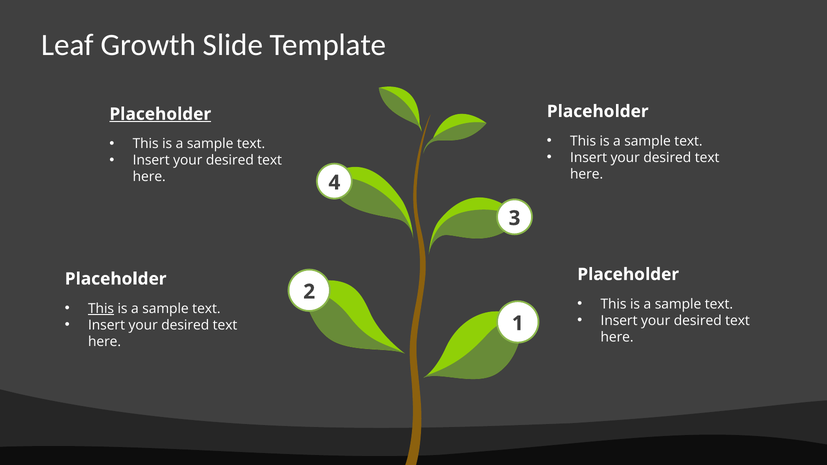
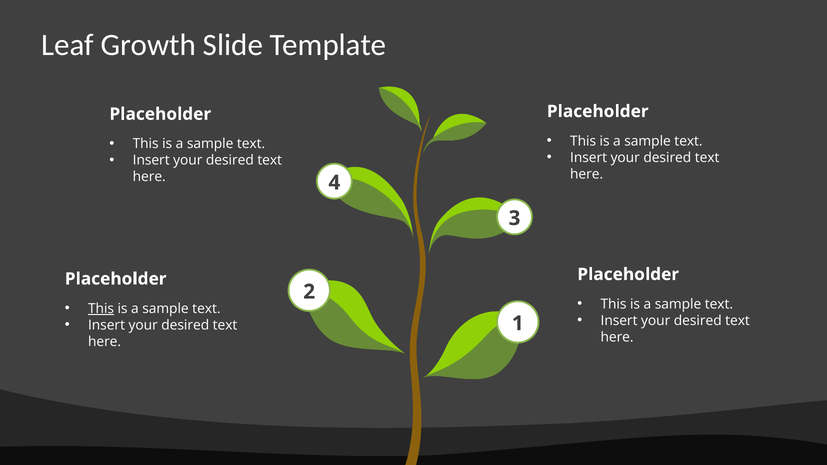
Placeholder underline: present -> none (160, 114)
